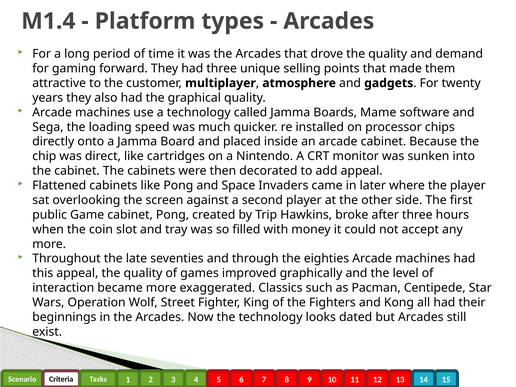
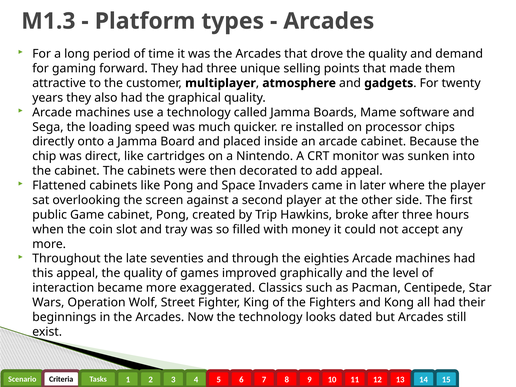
M1.4: M1.4 -> M1.3 (48, 21)
